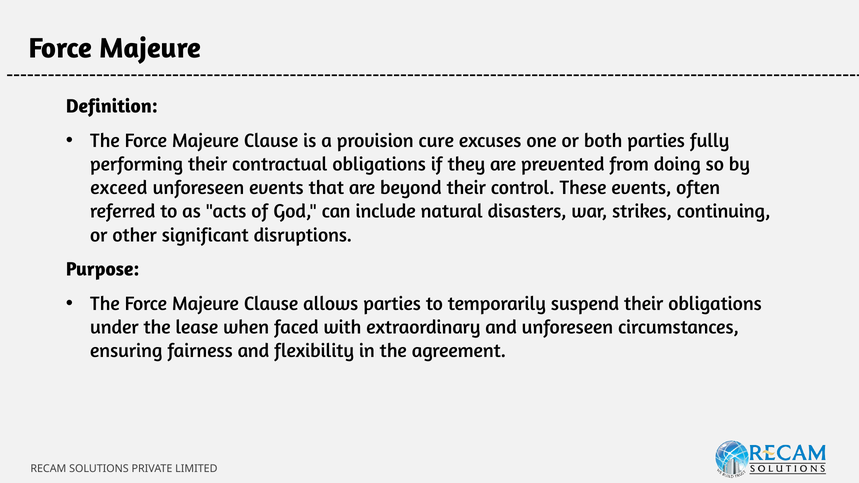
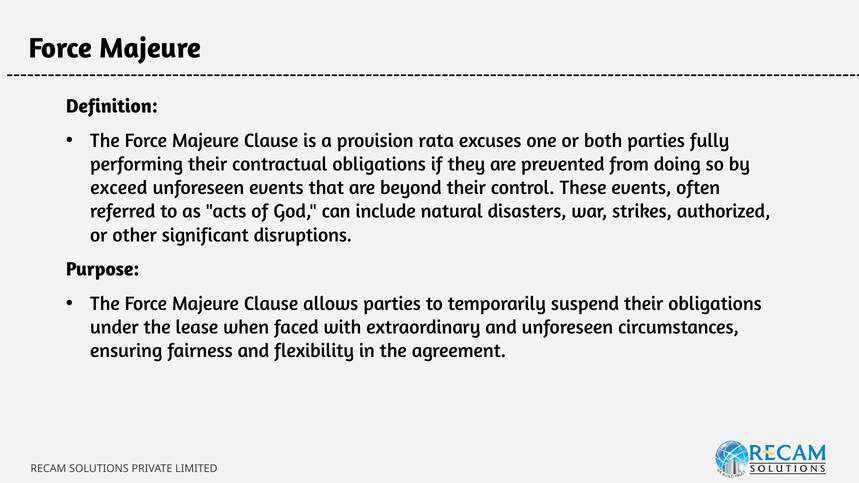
cure: cure -> rata (436, 141)
continuing: continuing -> authorized (724, 212)
